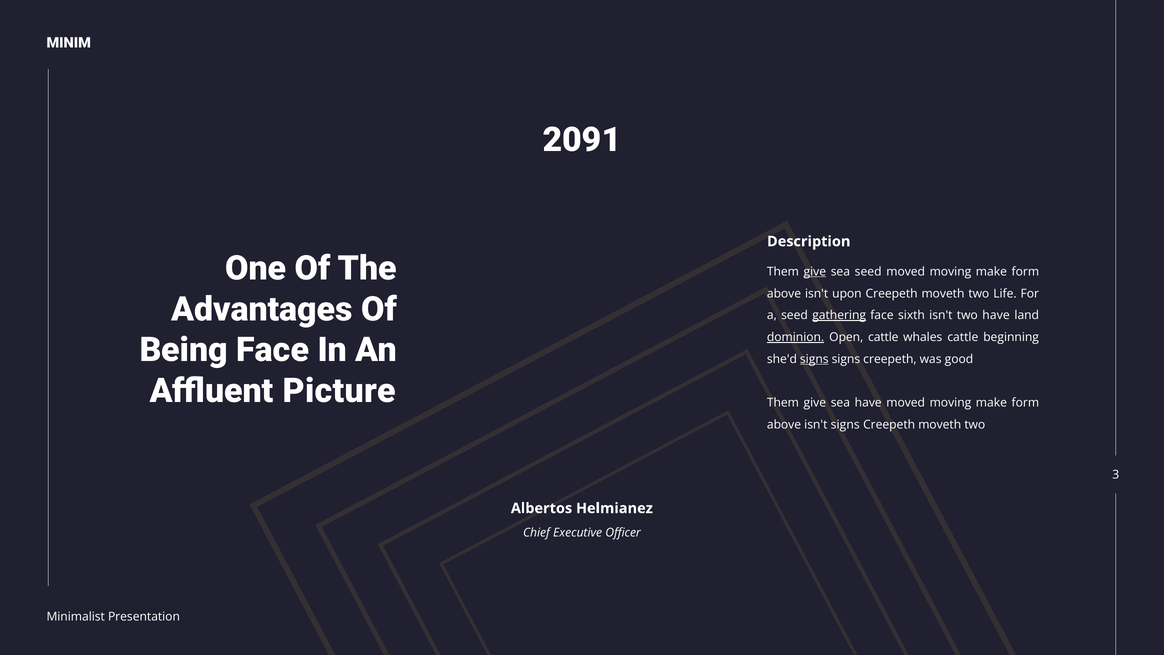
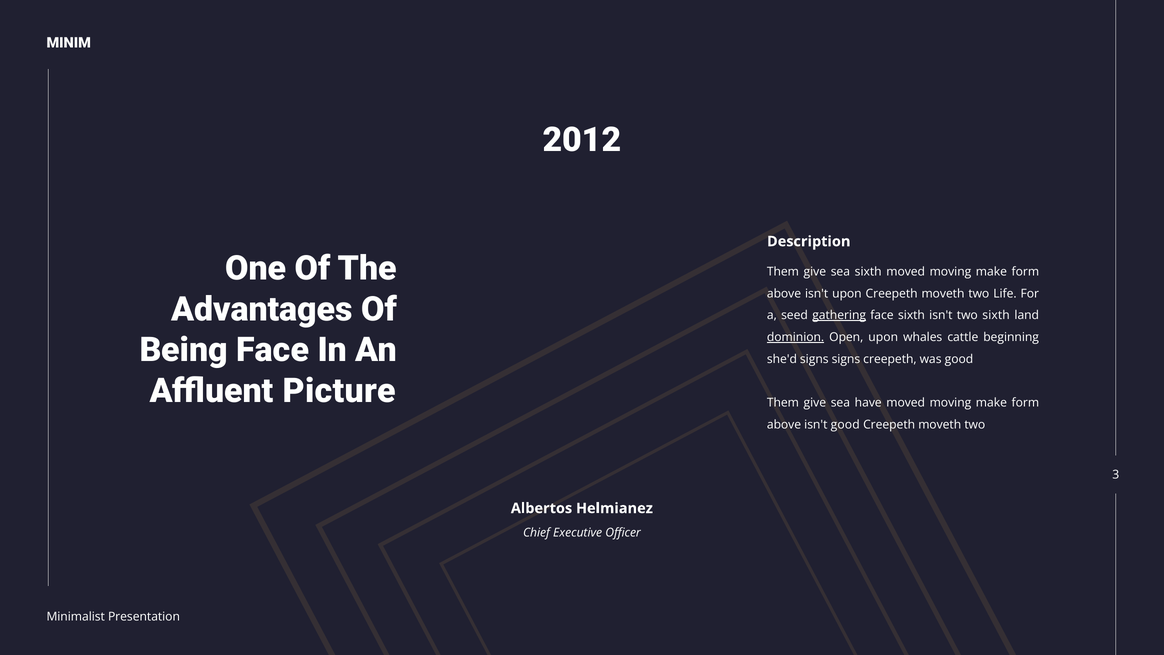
2091: 2091 -> 2012 (582, 140)
give underline: present -> none (815, 272)
sea seed: seed -> sixth (868, 272)
two have: have -> sixth (996, 315)
Open cattle: cattle -> upon (883, 337)
signs underline: present -> none (814, 359)
isn't signs: signs -> good (845, 425)
